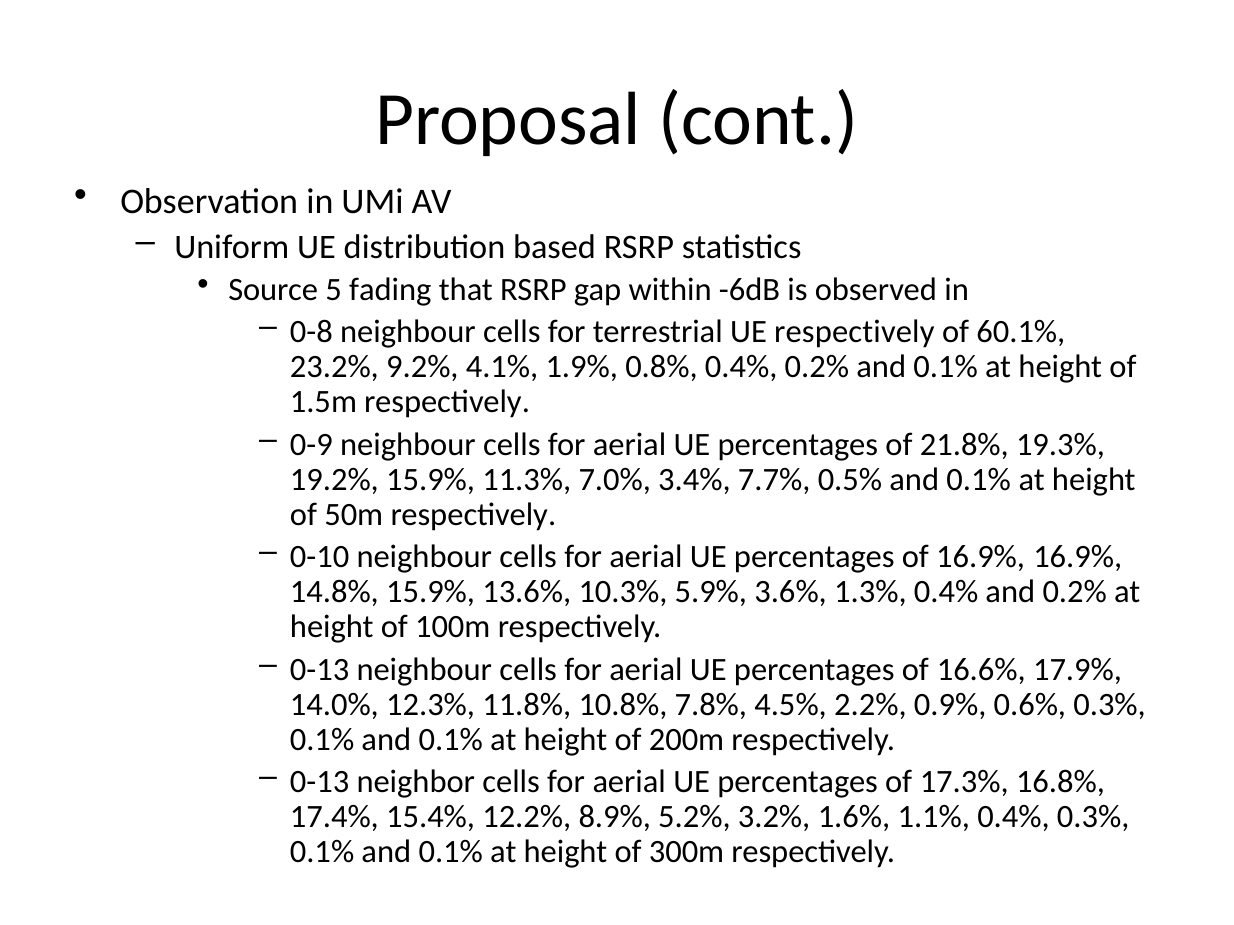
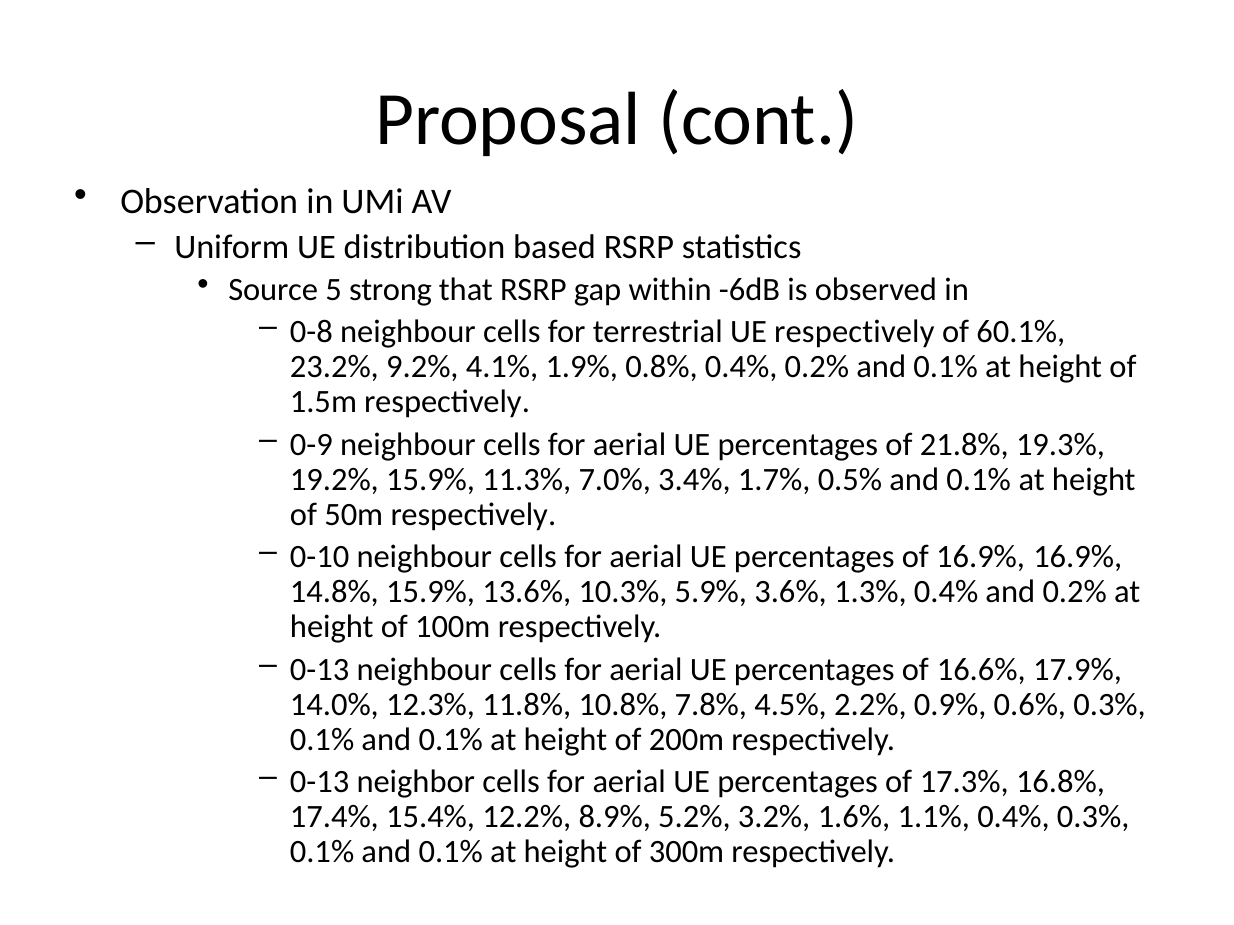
fading: fading -> strong (390, 290)
7.7%: 7.7% -> 1.7% (774, 480)
